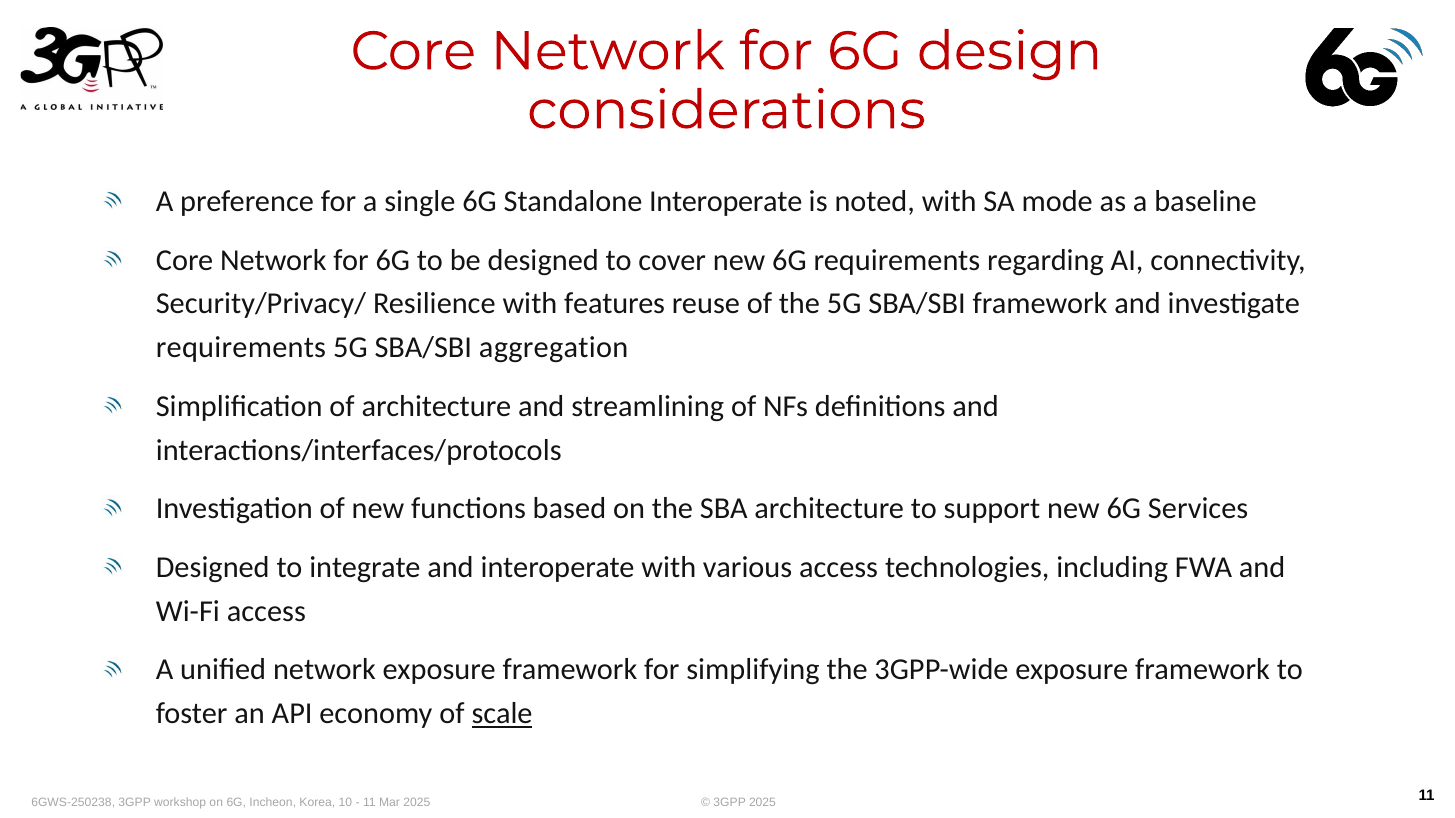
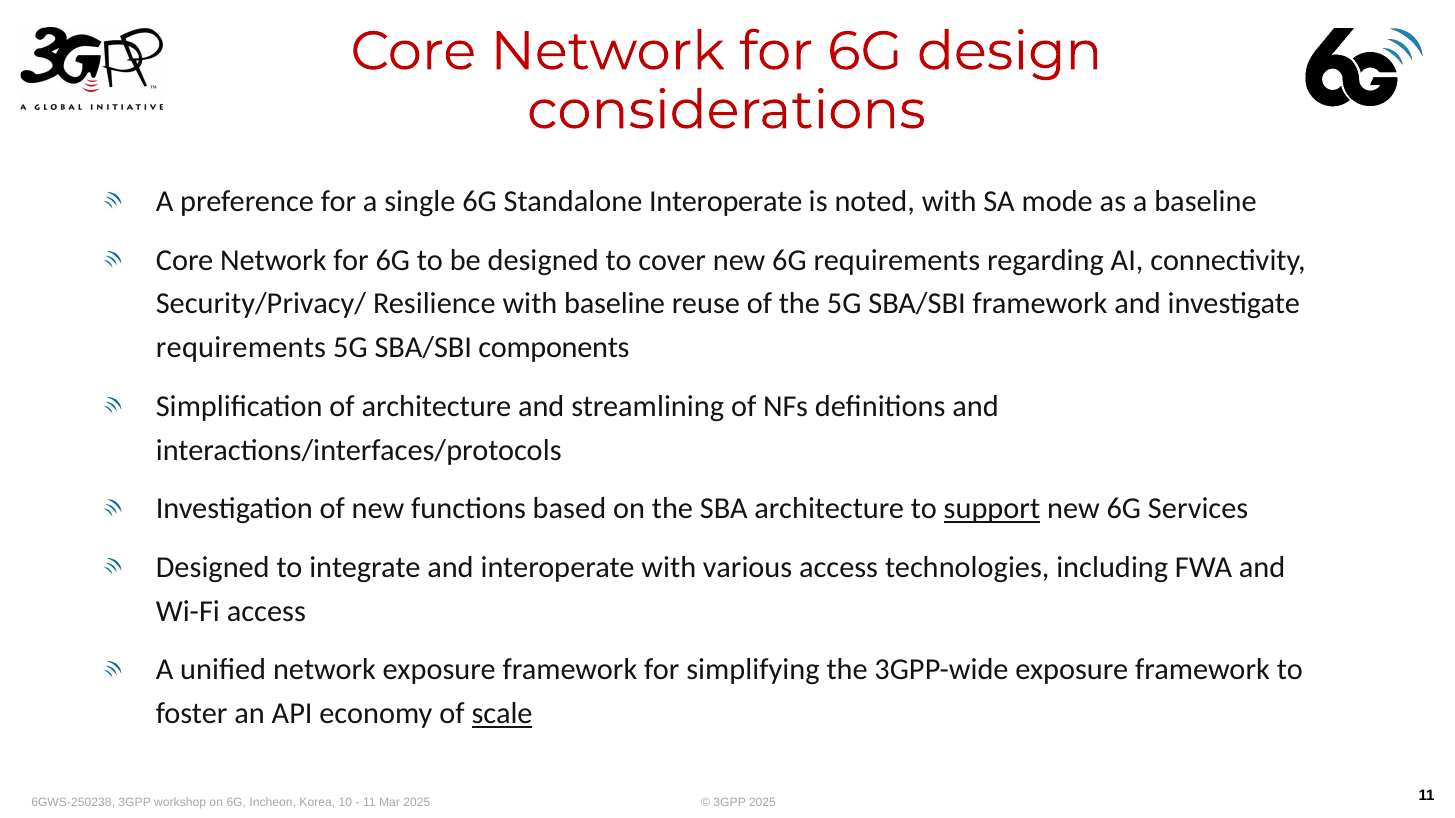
with features: features -> baseline (615, 304)
aggregation: aggregation -> components (554, 348)
support underline: none -> present (992, 509)
